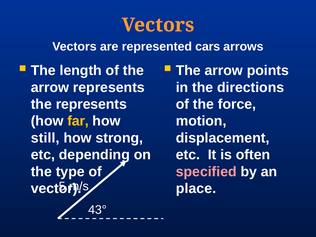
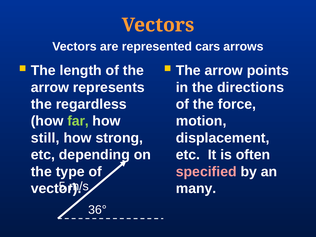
the represents: represents -> regardless (91, 104)
far colour: yellow -> light green (78, 121)
place: place -> many (196, 189)
43°: 43° -> 36° (97, 210)
